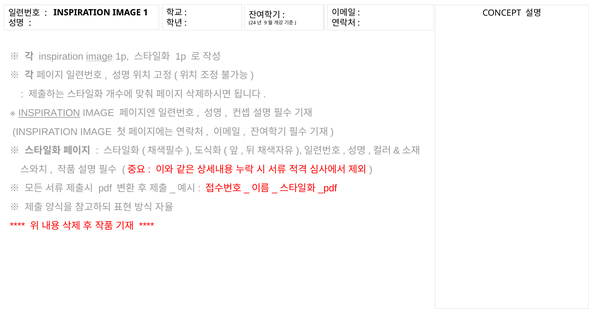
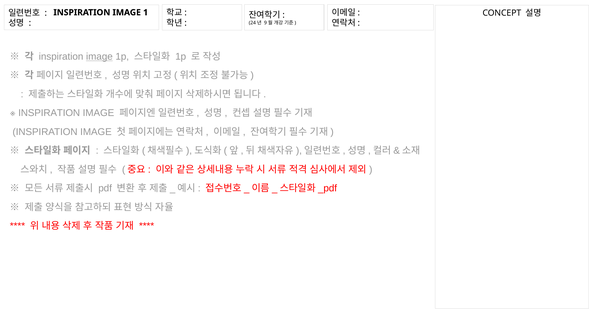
INSPIRATION underline: present -> none (49, 113)
